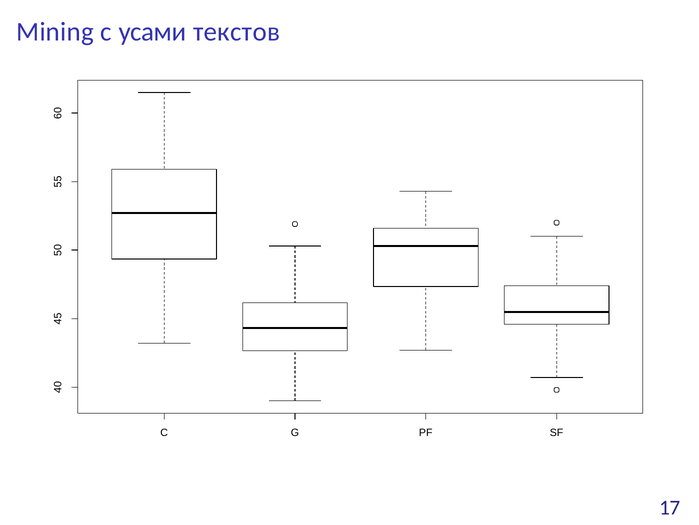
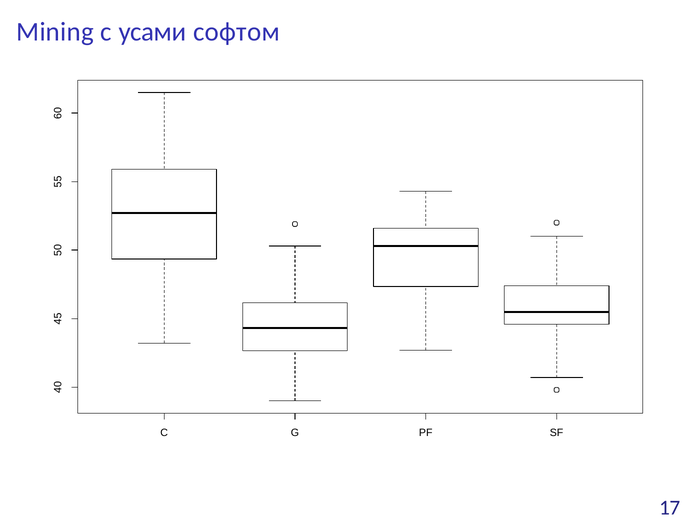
текстов: текстов -> софтом (236, 32)
